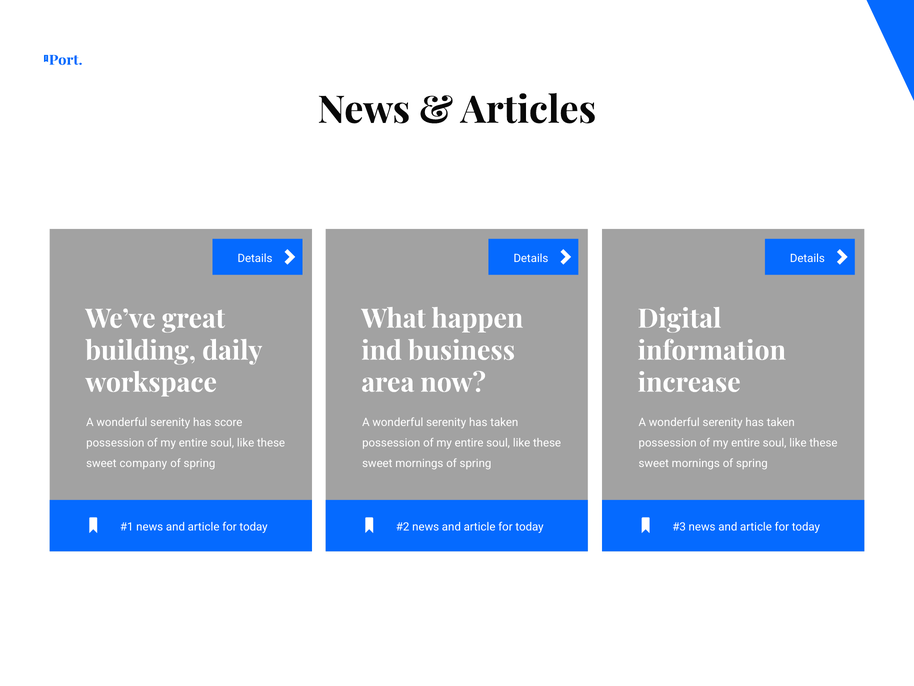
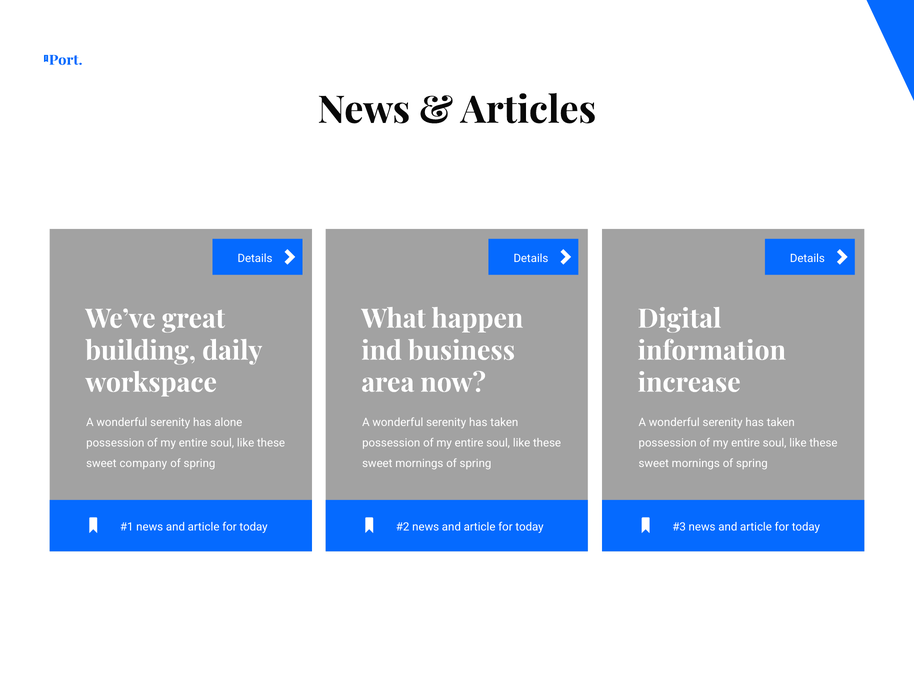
score: score -> alone (228, 422)
